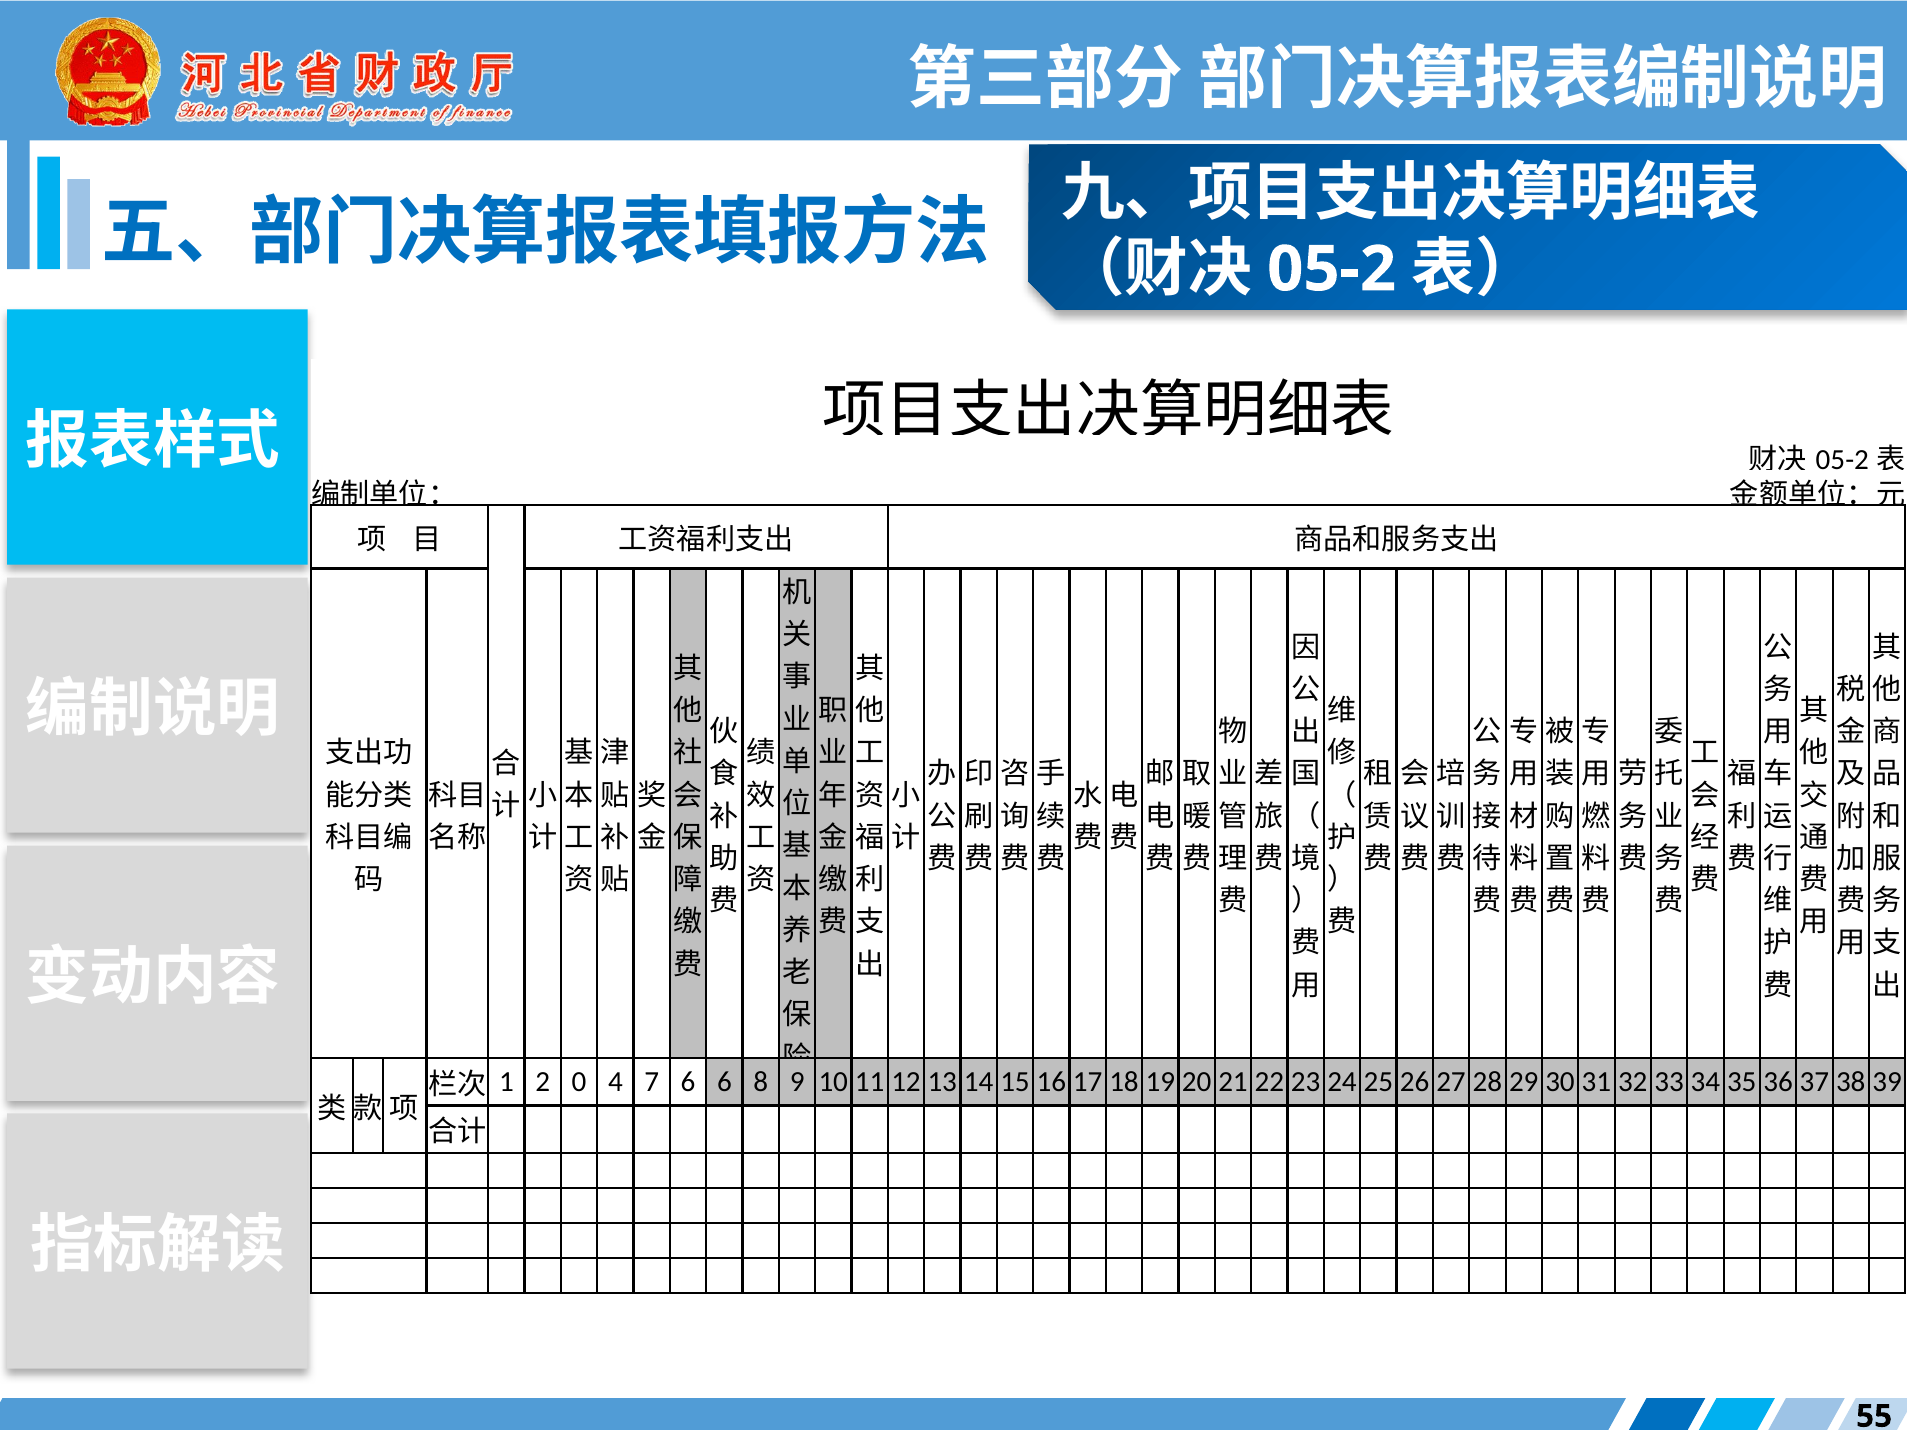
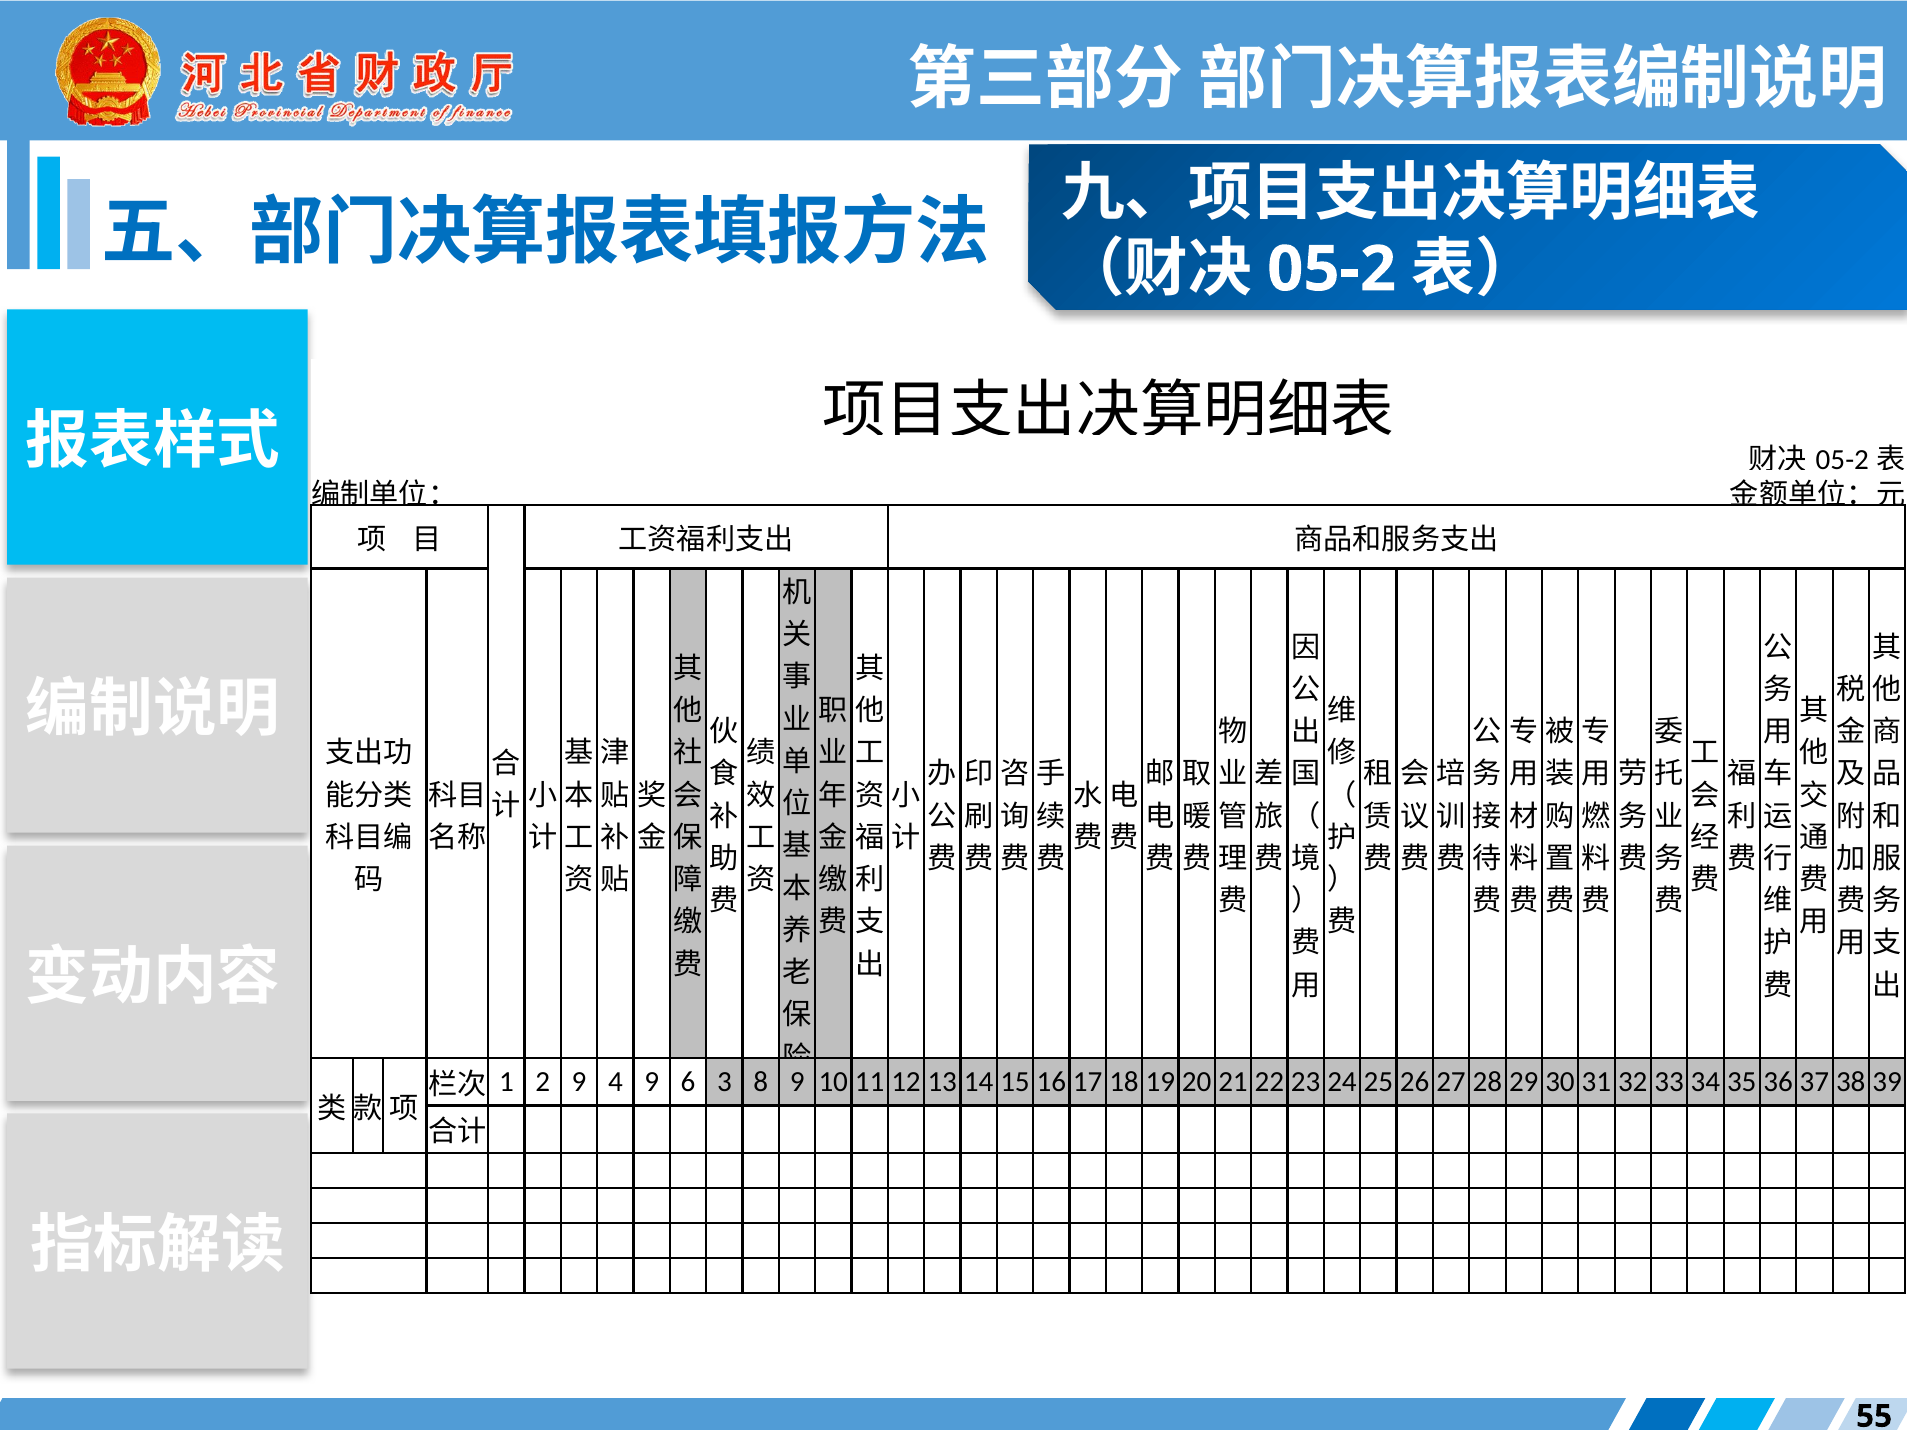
2 0: 0 -> 9 (579, 1082)
4 7: 7 -> 9 (652, 1082)
6 6: 6 -> 3 (724, 1082)
